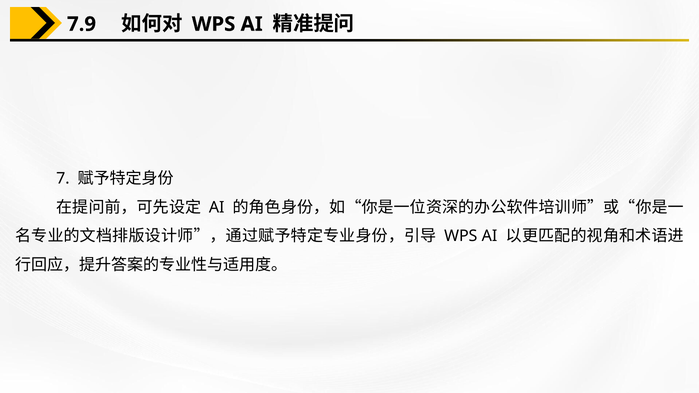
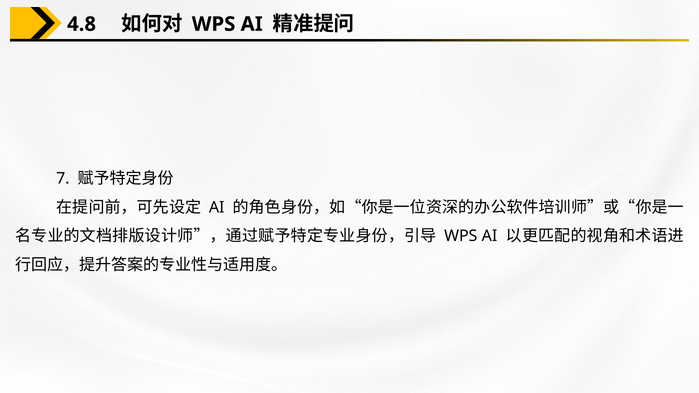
7.9: 7.9 -> 4.8 (82, 24)
